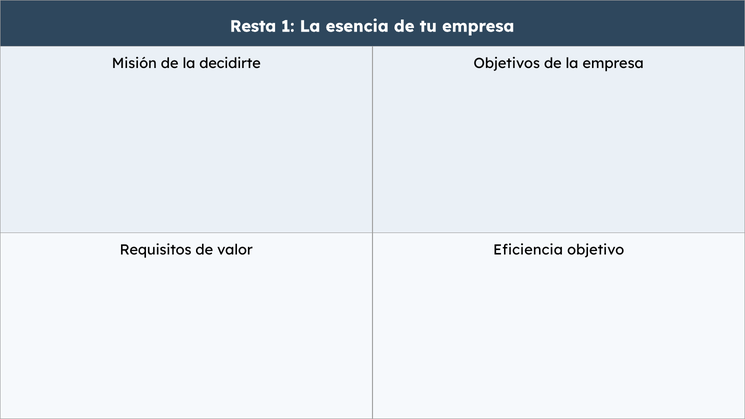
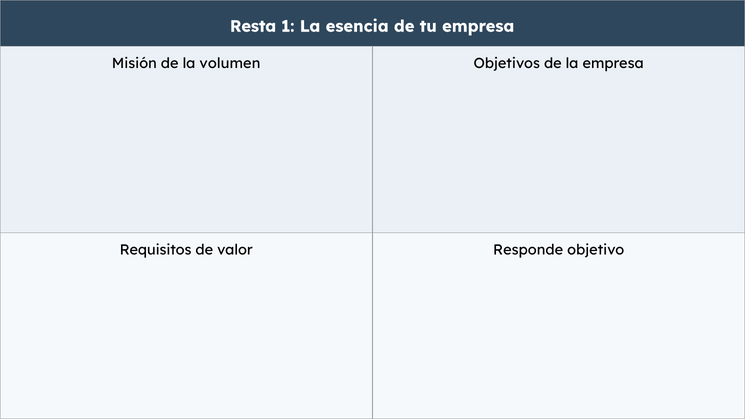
decidirte: decidirte -> volumen (230, 64)
Eficiencia: Eficiencia -> Responde (528, 250)
